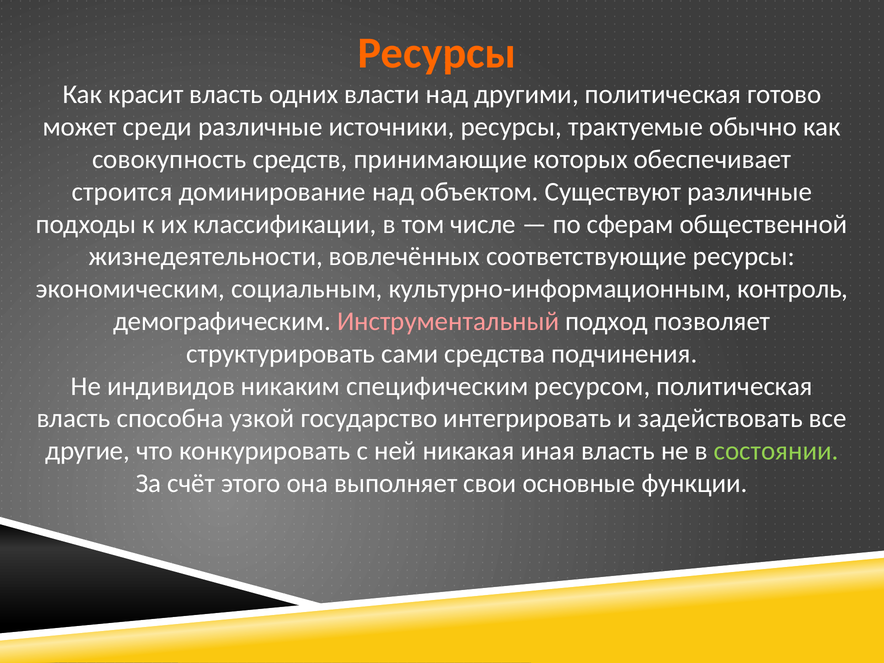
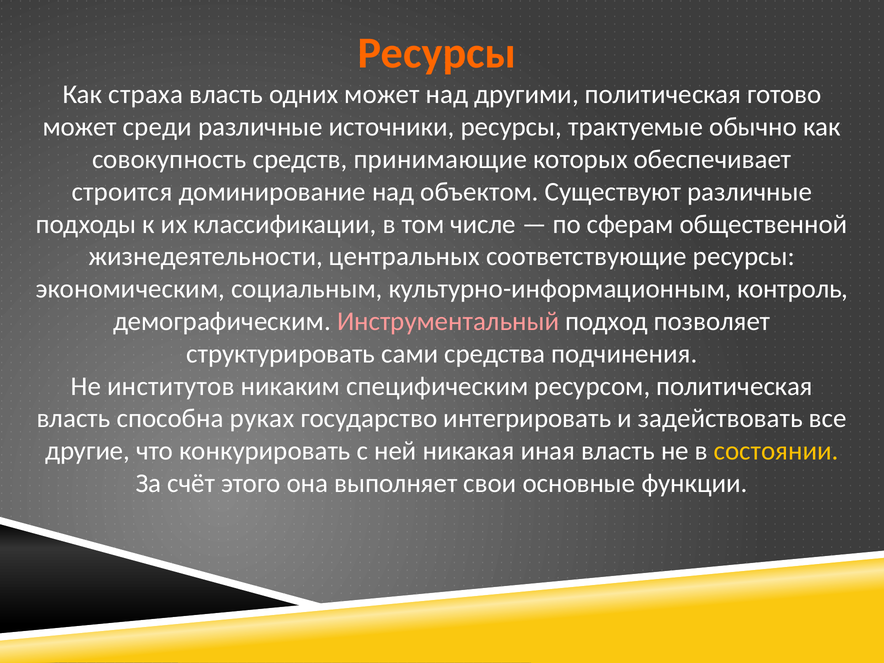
красит: красит -> страха (146, 95)
одних власти: власти -> может (382, 95)
вовлечённых: вовлечённых -> центральных (404, 257)
индивидов: индивидов -> институтов (171, 386)
узкой: узкой -> руках (262, 419)
состоянии colour: light green -> yellow (776, 451)
